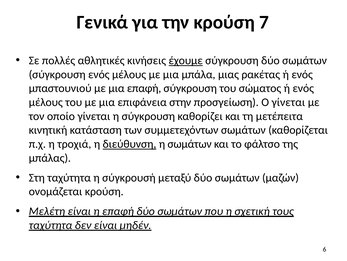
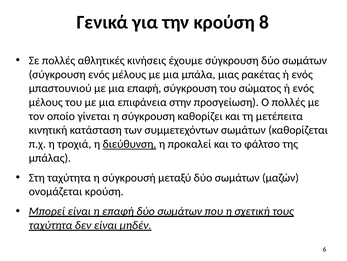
7: 7 -> 8 (264, 22)
έχουμε underline: present -> none (186, 60)
Ο γίνεται: γίνεται -> πολλές (288, 102)
η σωμάτων: σωμάτων -> προκαλεί (190, 144)
Μελέτη: Μελέτη -> Μπορεί (47, 211)
